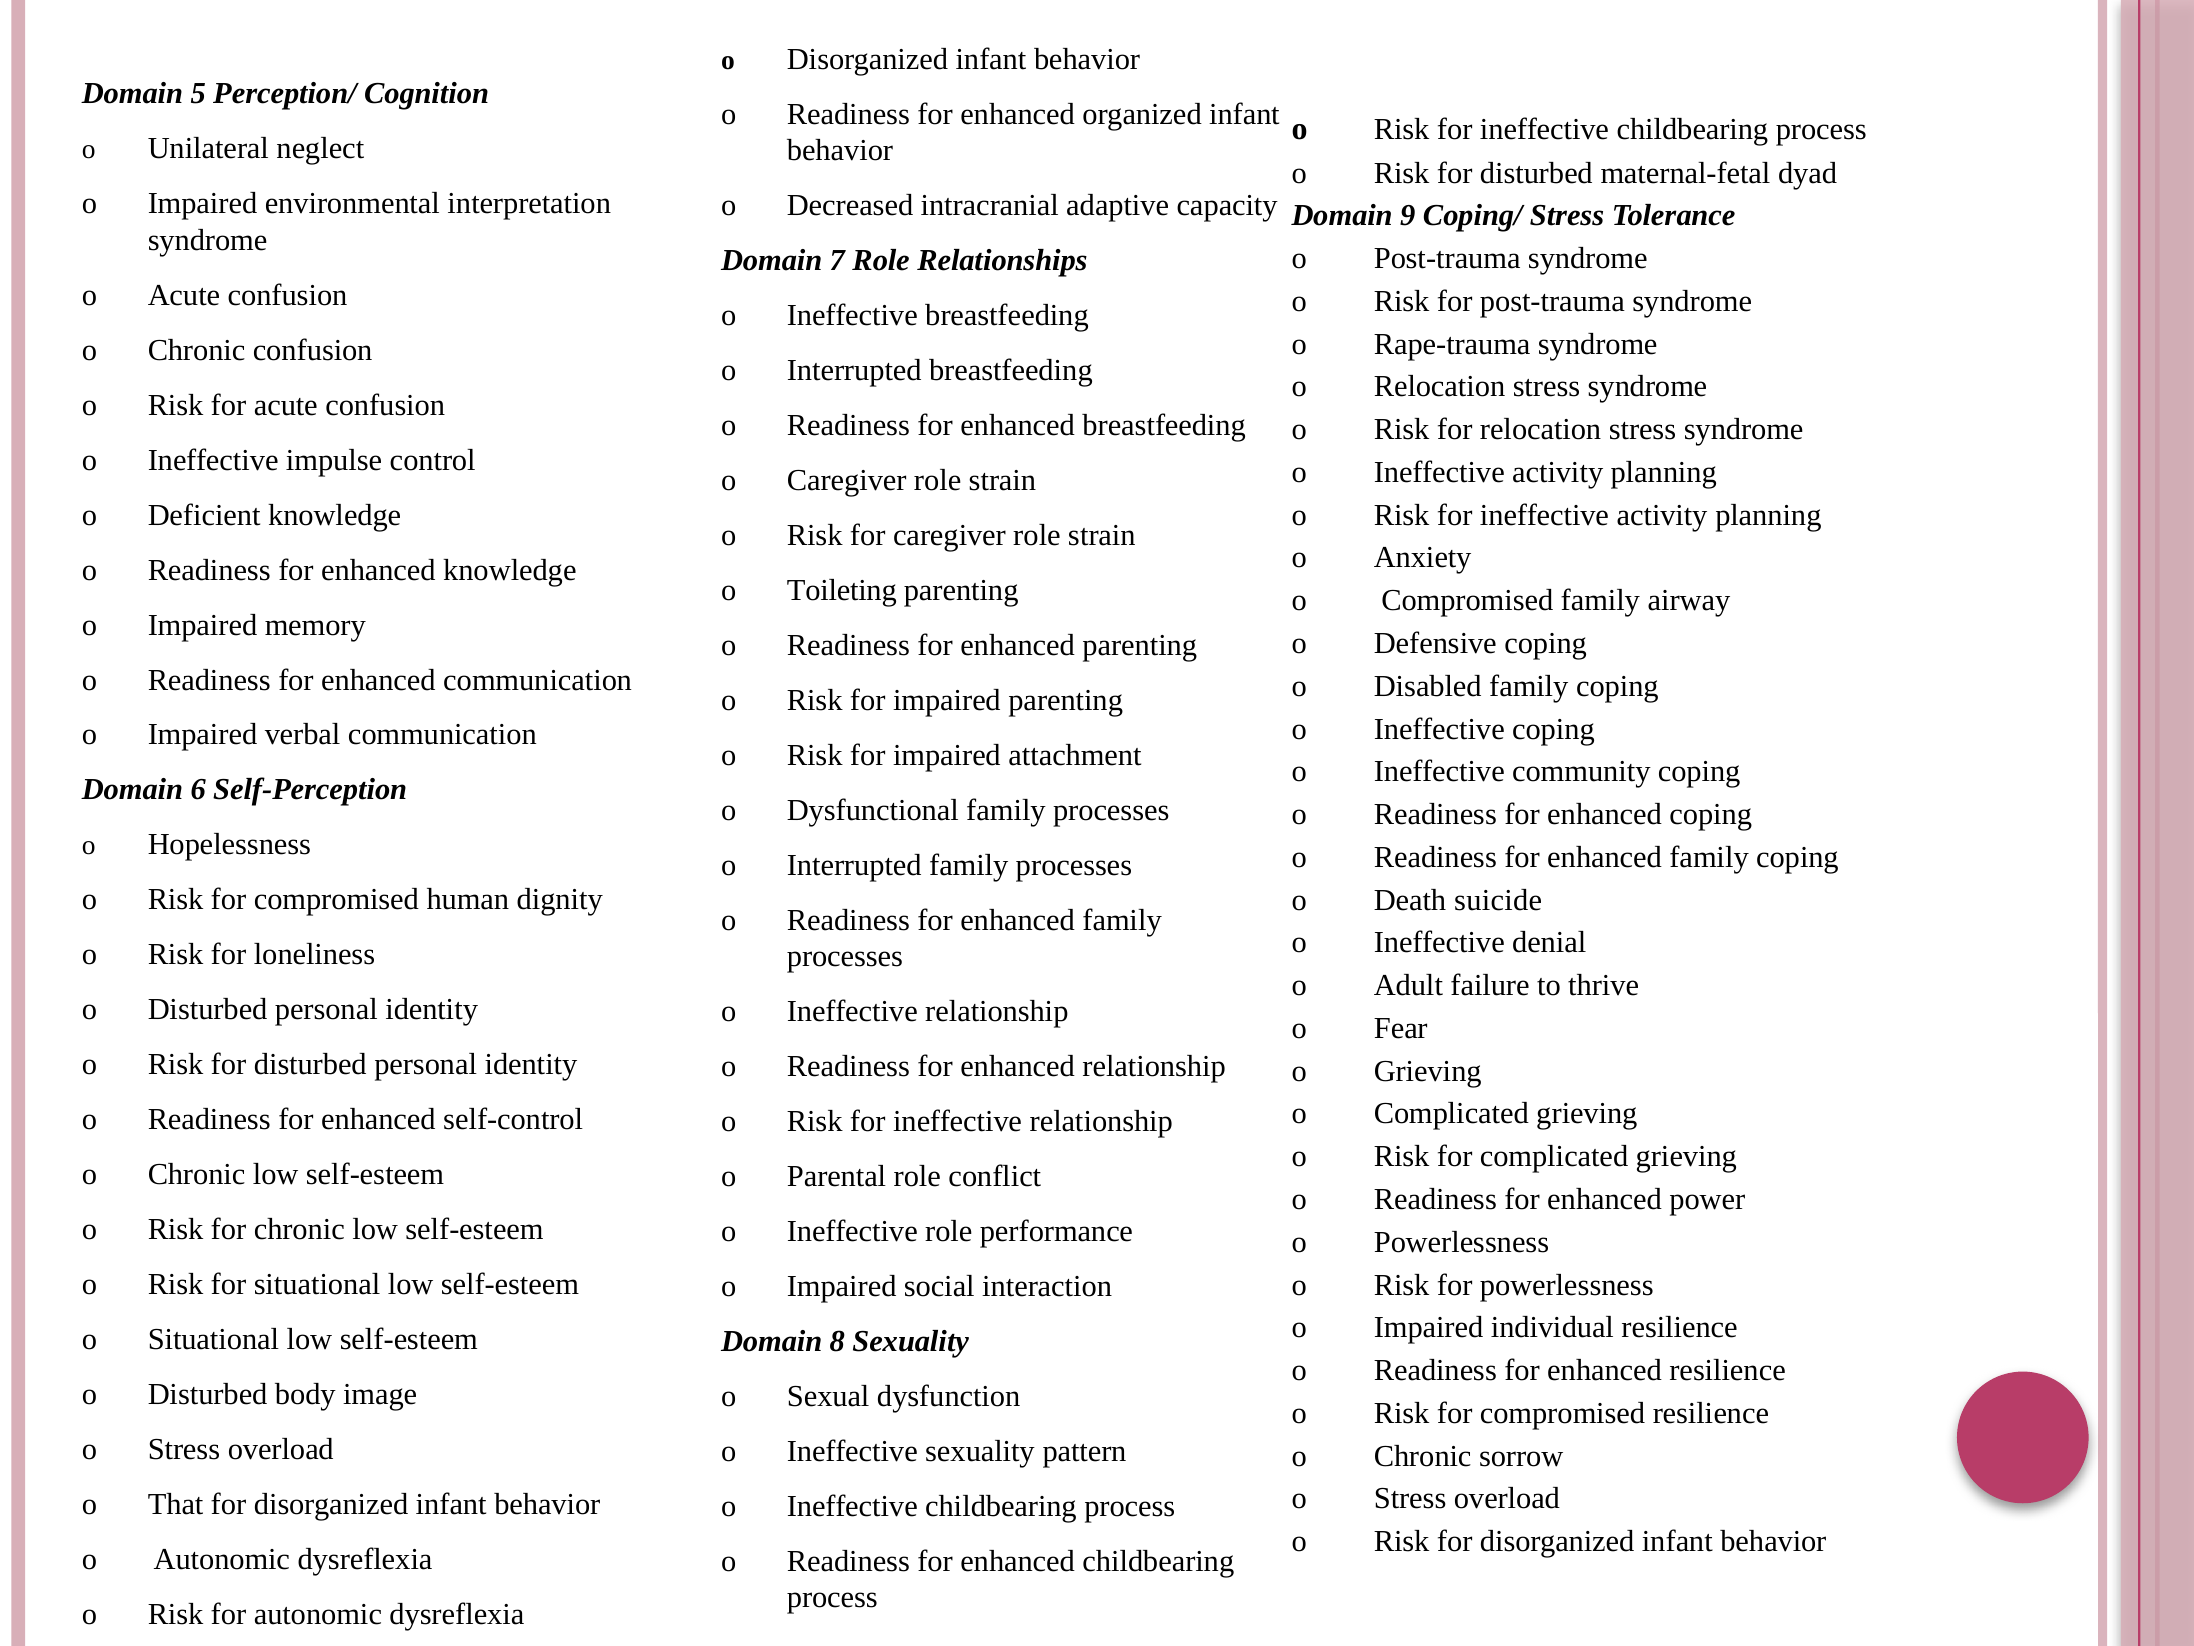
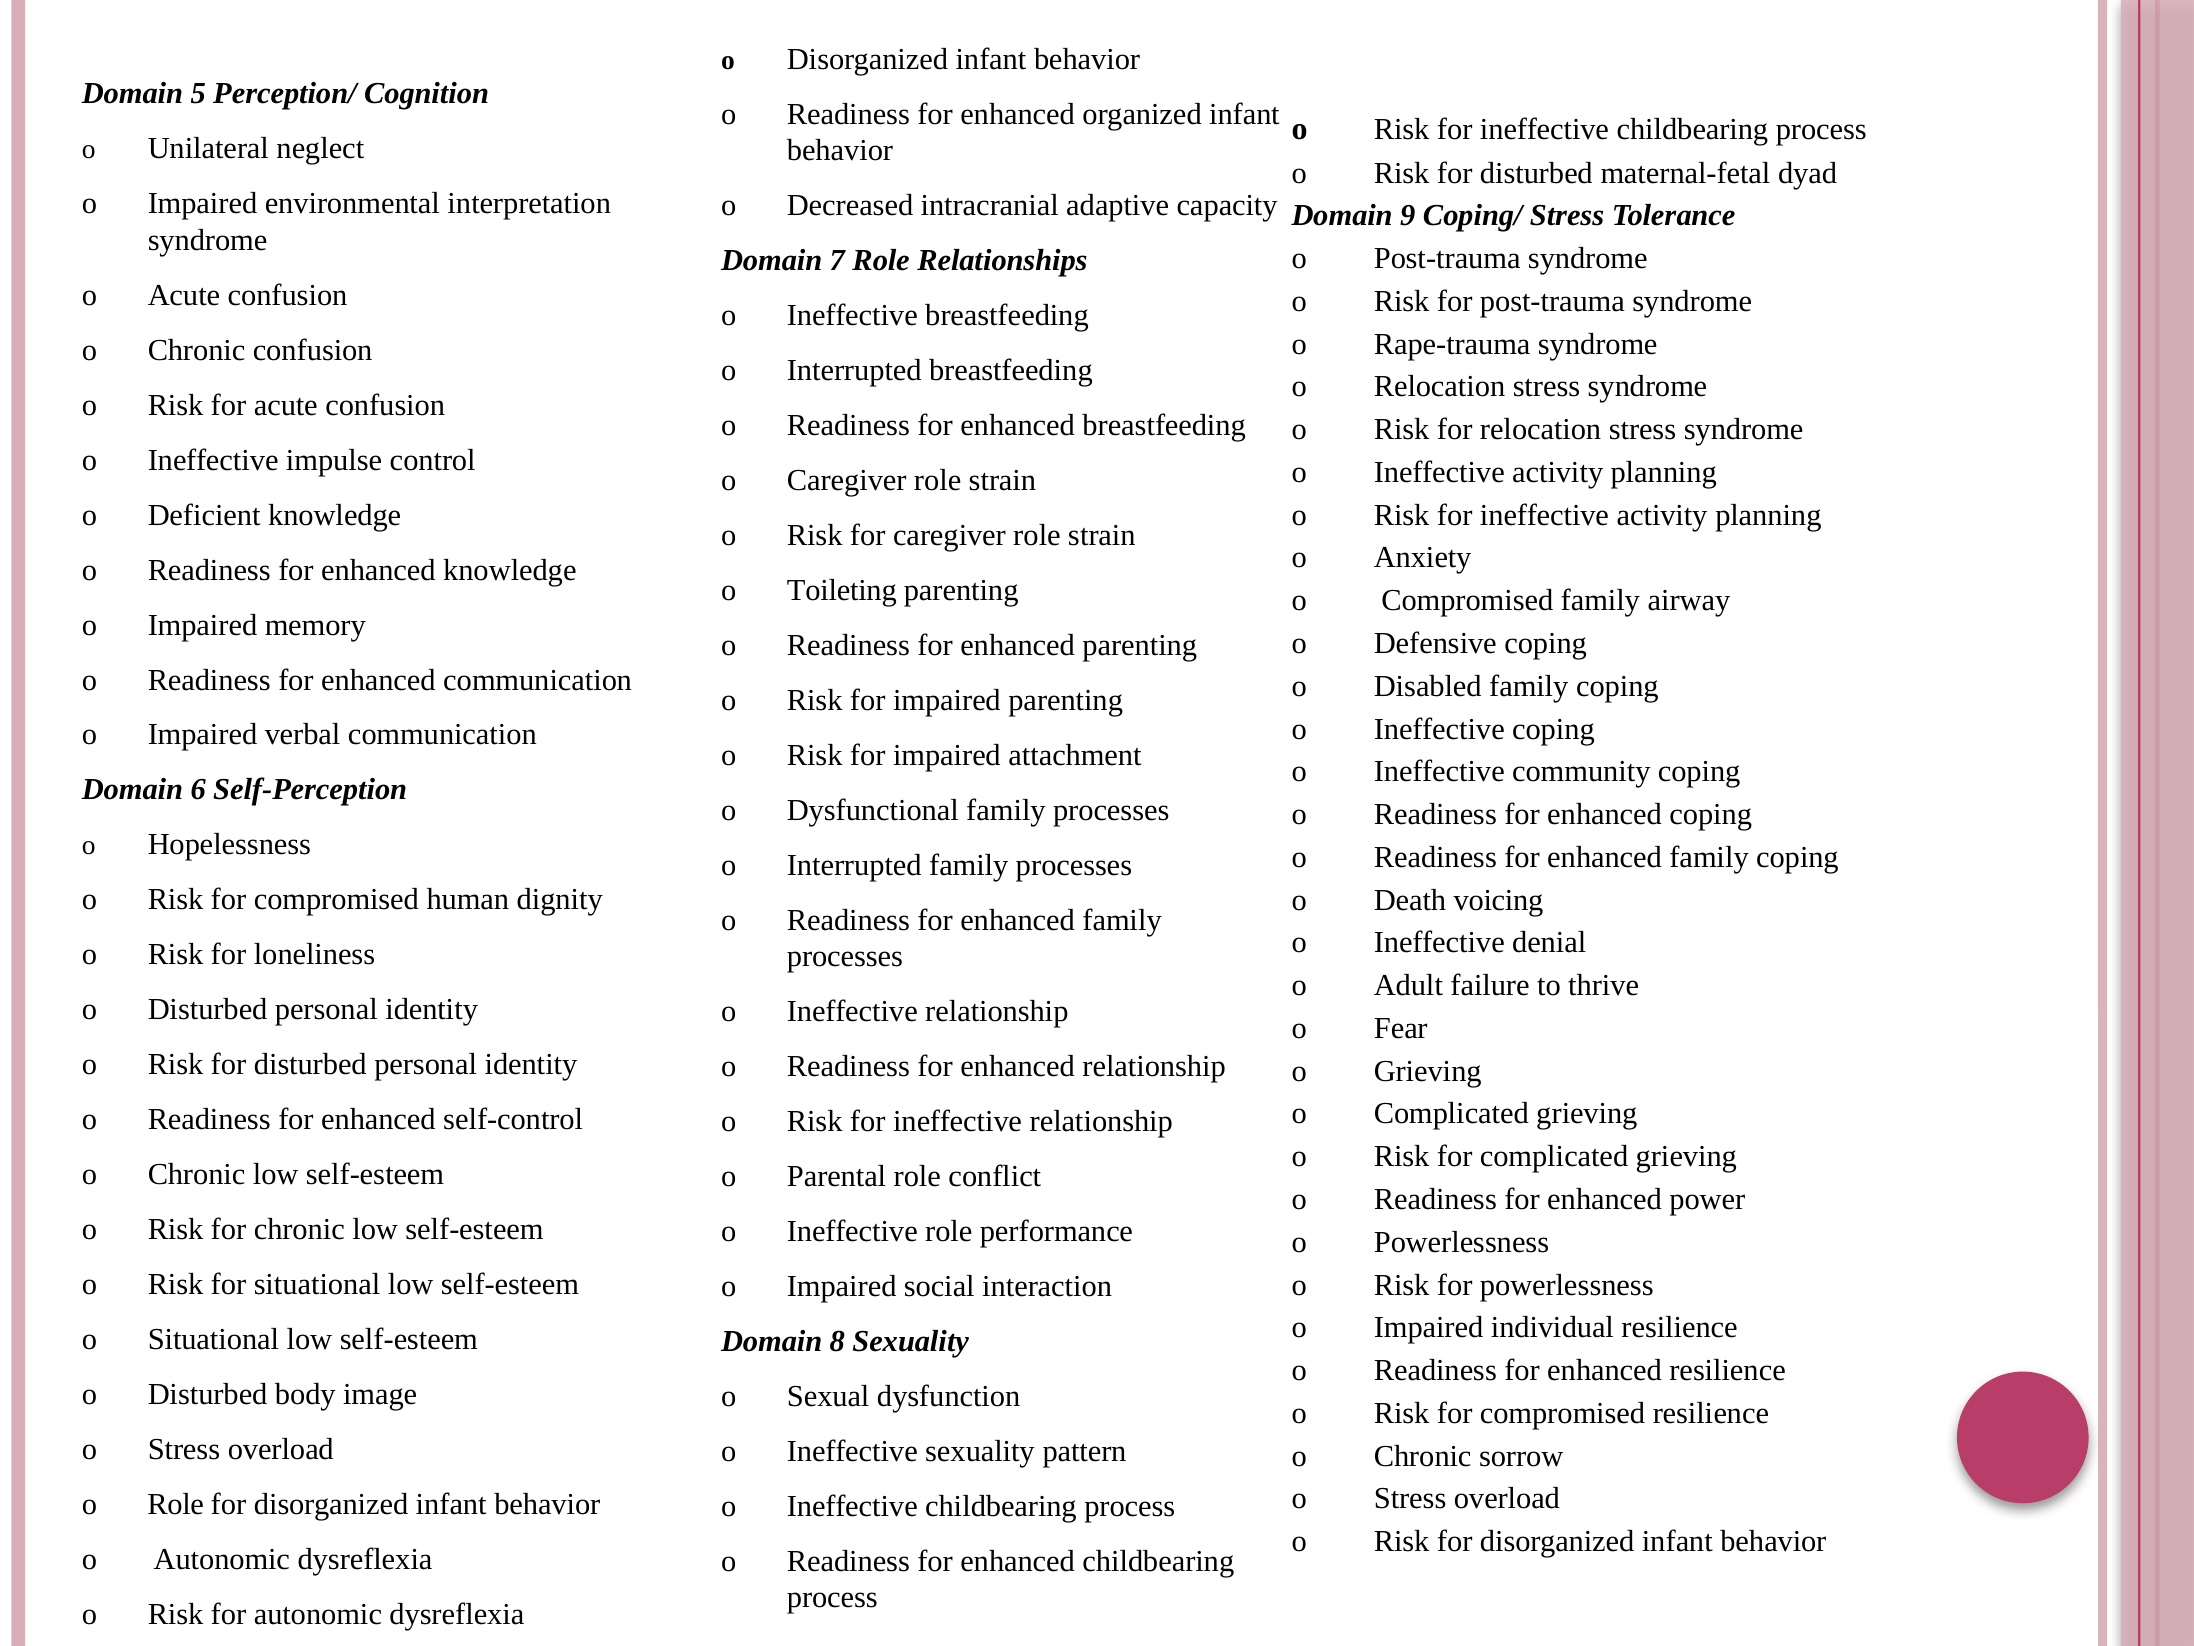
suicide: suicide -> voicing (1499, 900)
o That: That -> Role (176, 1504)
